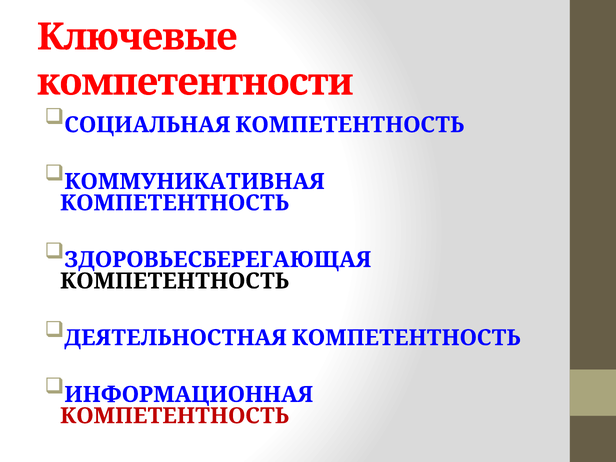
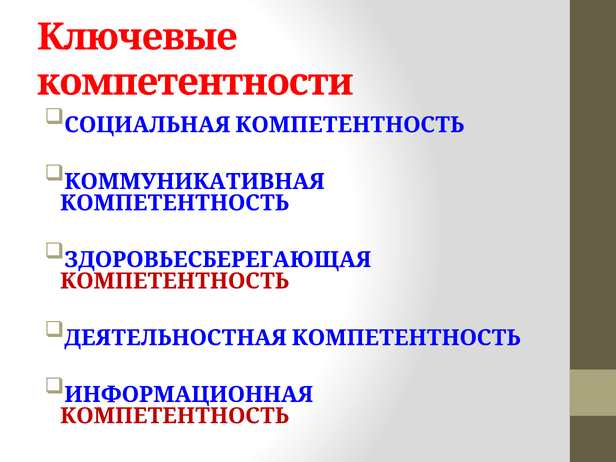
КОМПЕТЕНТНОСТЬ colour: black -> red (175, 281)
